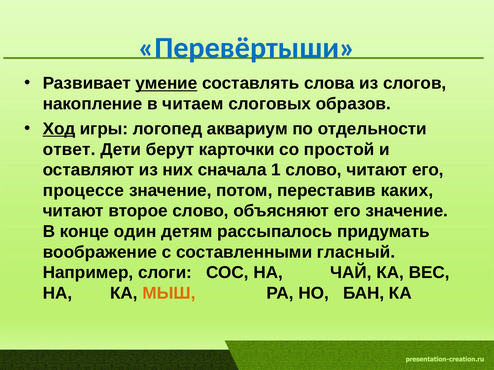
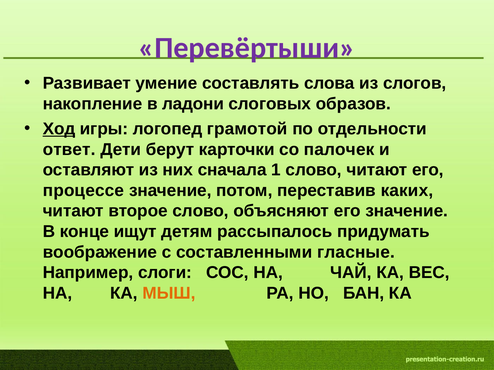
Перевёртыши colour: blue -> purple (247, 48)
умение underline: present -> none (166, 83)
читаем: читаем -> ладони (193, 104)
аквариум: аквариум -> грамотой (247, 129)
простой: простой -> палочек (339, 150)
один: один -> ищут (135, 232)
гласный: гласный -> гласные (356, 252)
